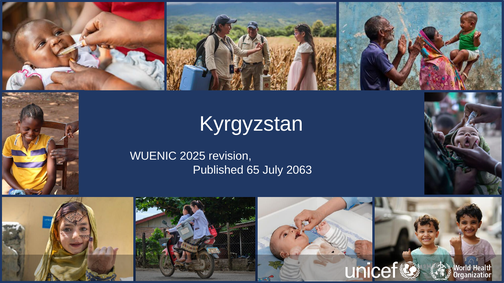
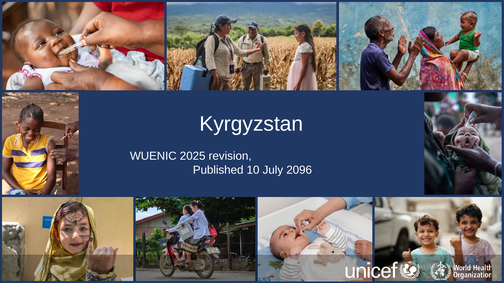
65: 65 -> 10 (253, 170)
2063: 2063 -> 2096 (299, 170)
